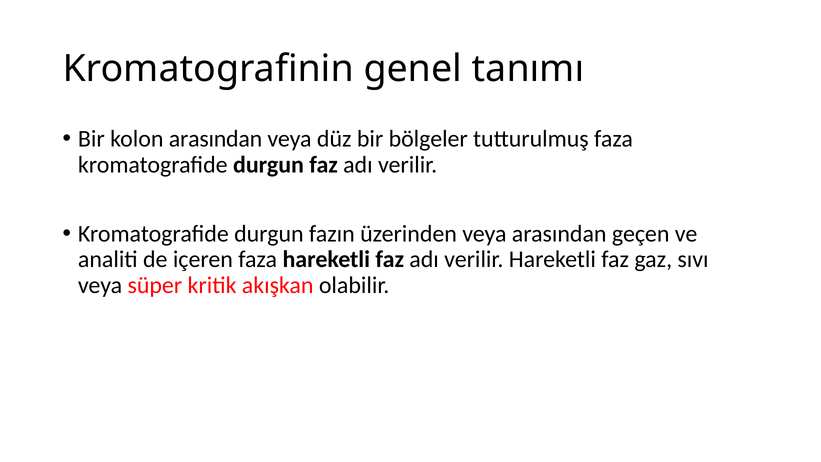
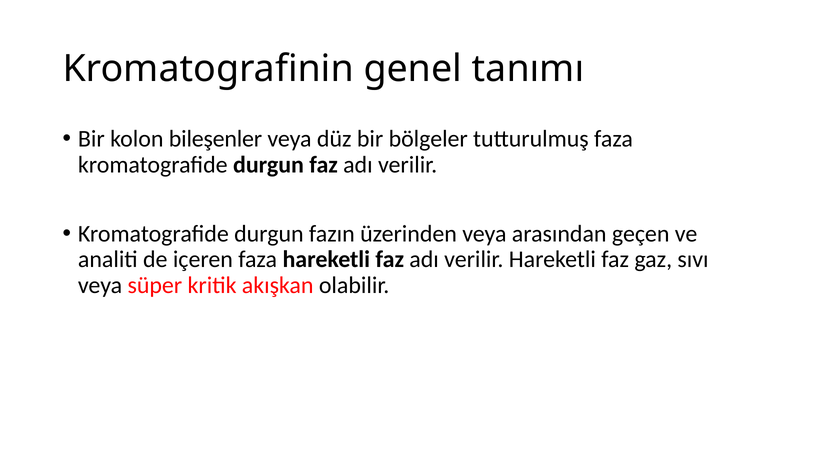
kolon arasından: arasından -> bileşenler (216, 139)
